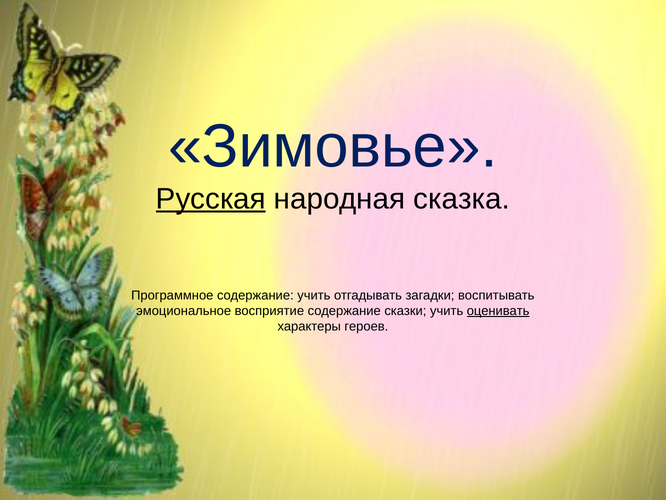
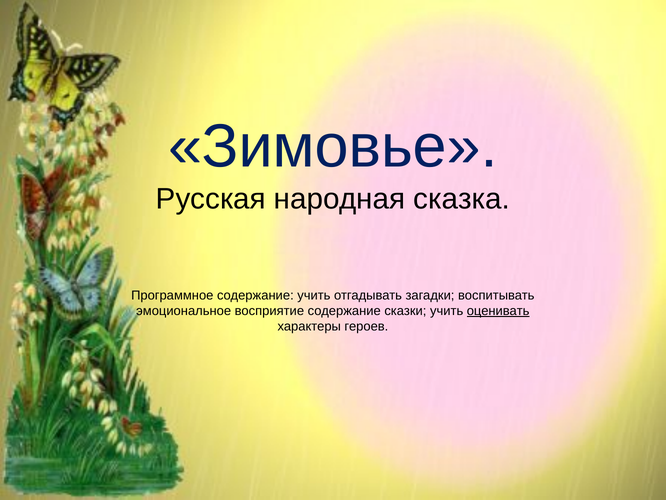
Русская underline: present -> none (211, 199)
